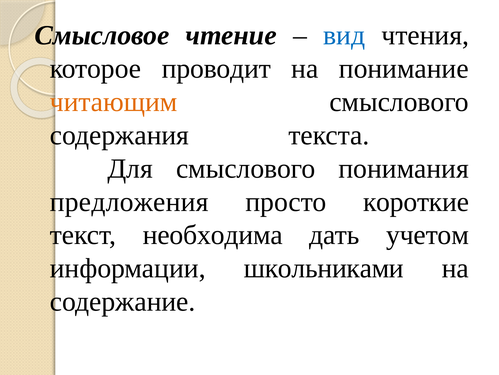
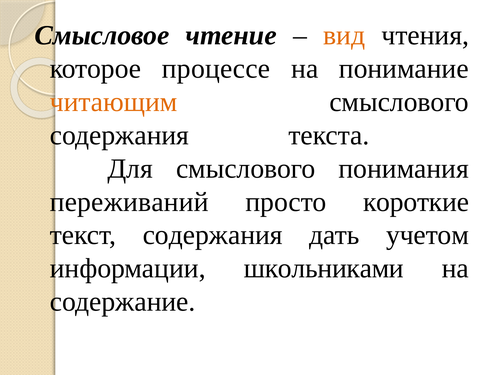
вид colour: blue -> orange (344, 35)
проводит: проводит -> процессе (216, 68)
предложения: предложения -> переживаний (129, 201)
текст необходима: необходима -> содержания (213, 235)
